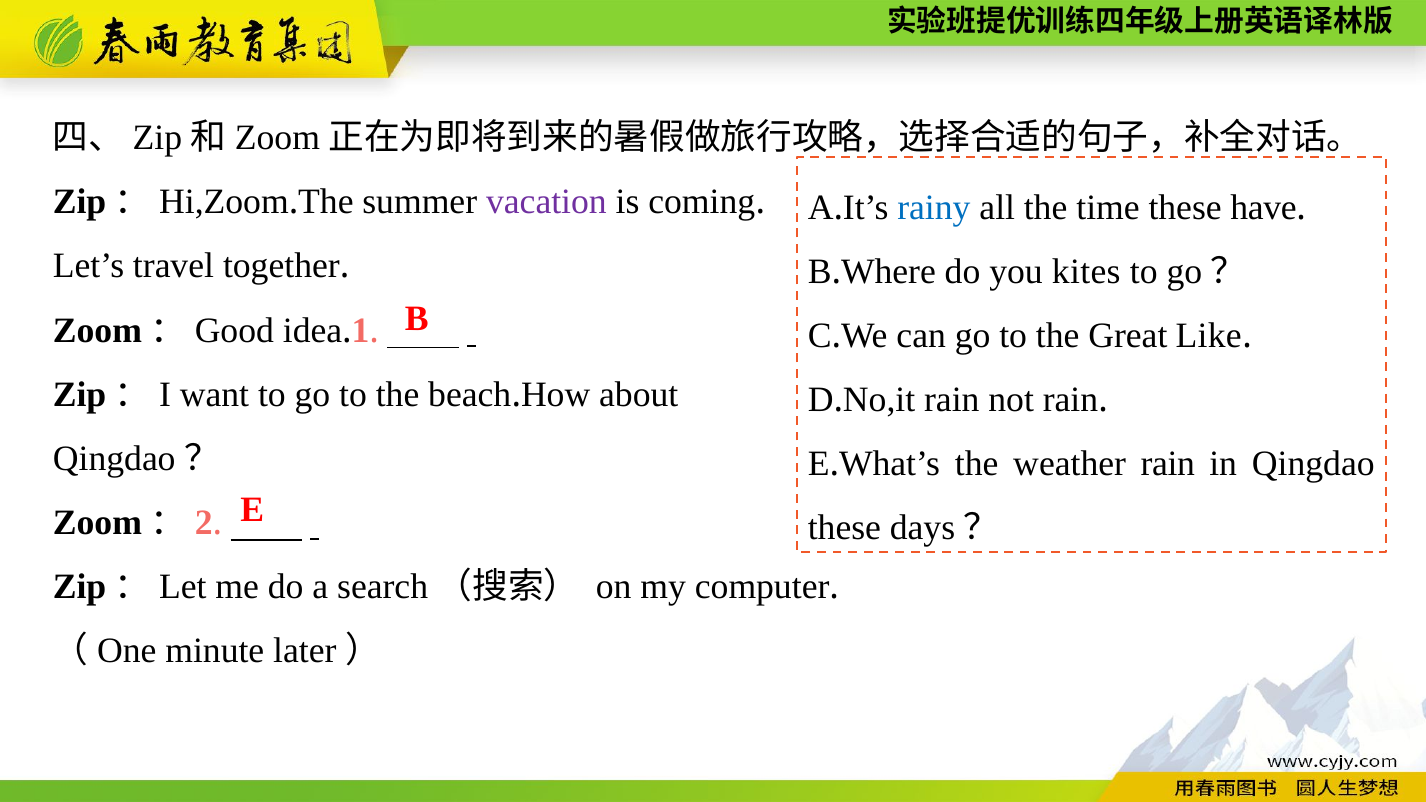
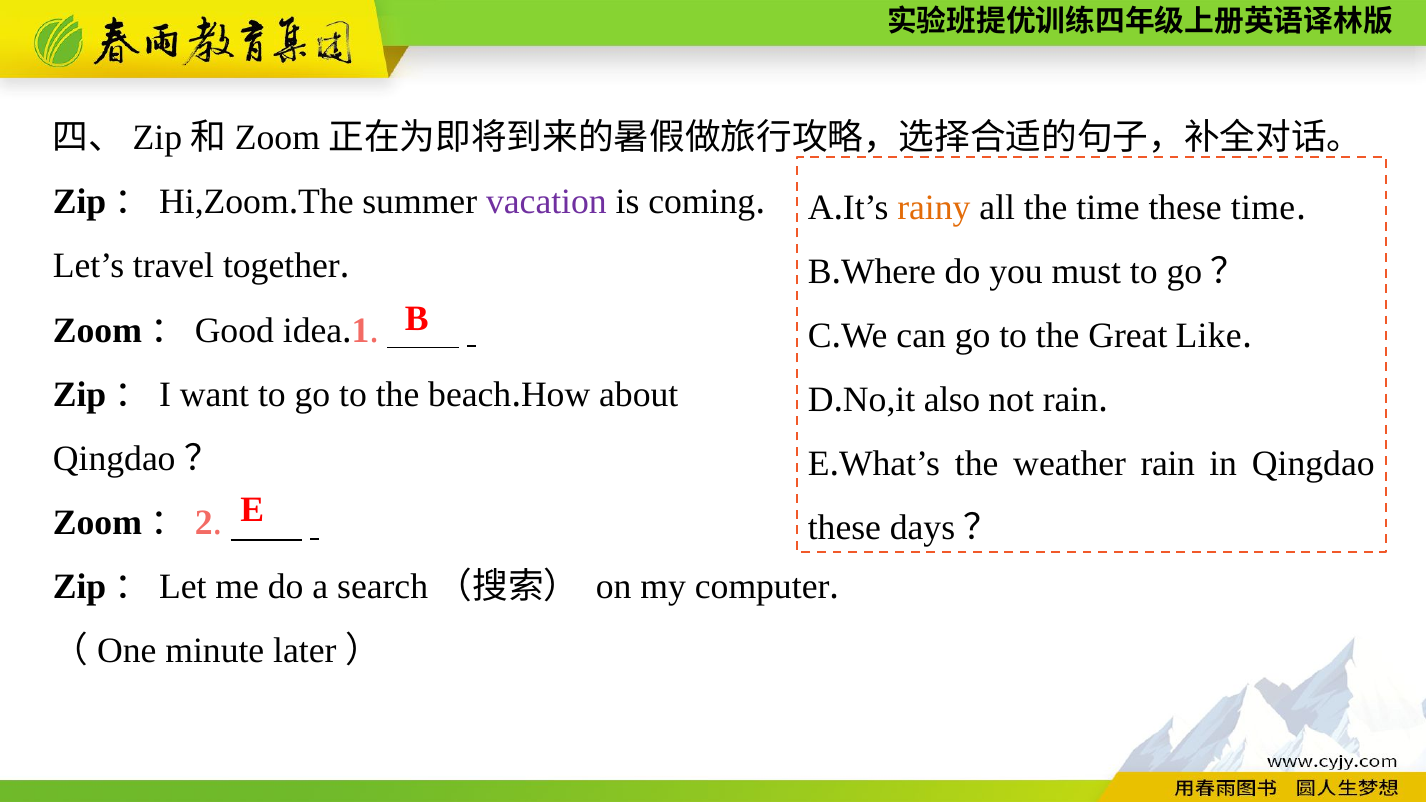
rainy colour: blue -> orange (934, 207)
these have: have -> time (1263, 207)
kites: kites -> must (1086, 272)
rain: rain -> also (952, 400)
